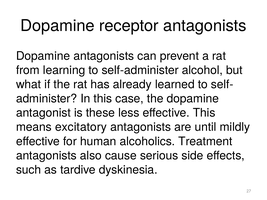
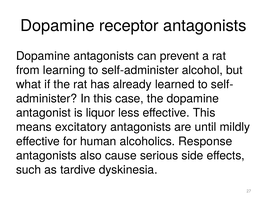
these: these -> liquor (100, 113)
Treatment: Treatment -> Response (205, 141)
